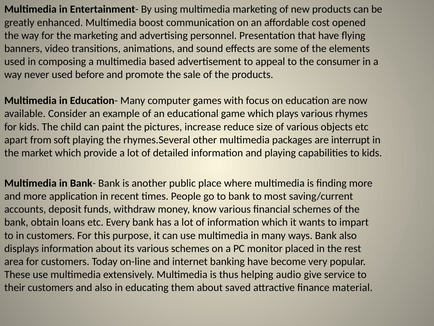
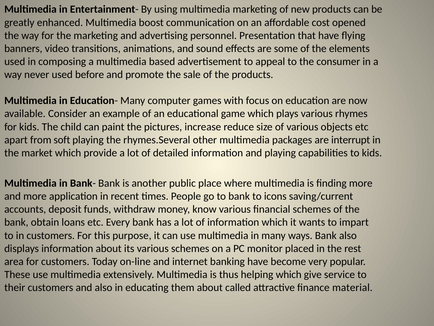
most: most -> icons (275, 196)
helping audio: audio -> which (289, 274)
saved: saved -> called (238, 287)
